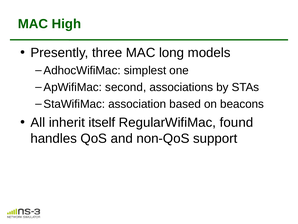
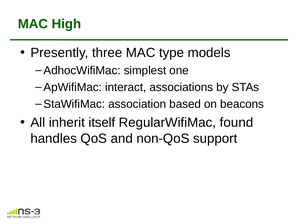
long: long -> type (172, 53)
second: second -> interact (126, 87)
